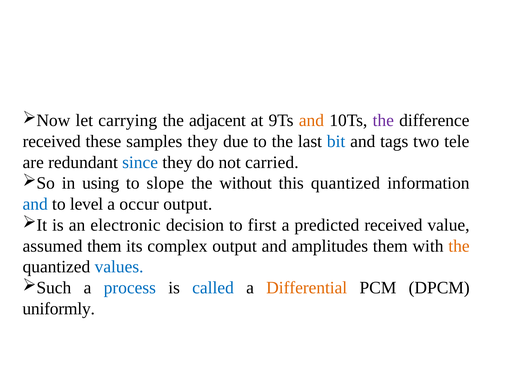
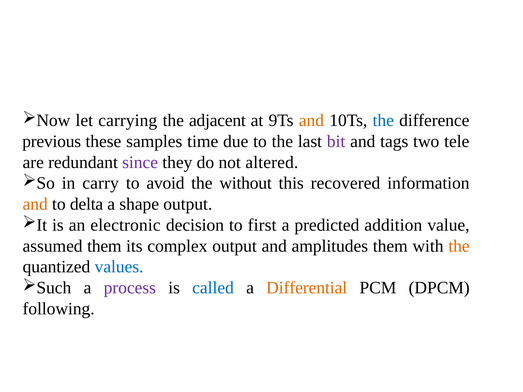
the colour: purple -> blue (383, 121)
received: received -> previous (52, 142)
samples they: they -> time (203, 142)
bit colour: blue -> purple (336, 142)
since colour: blue -> purple (140, 162)
carried: carried -> altered (272, 162)
using: using -> carry (101, 183)
slope: slope -> avoid (165, 183)
this quantized: quantized -> recovered (345, 183)
and colour: blue -> orange (35, 204)
level: level -> delta (87, 204)
occur: occur -> shape (139, 204)
predicted received: received -> addition (393, 225)
process colour: blue -> purple (130, 288)
uniformly: uniformly -> following (59, 309)
